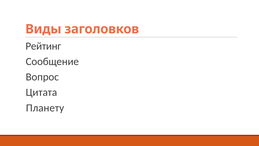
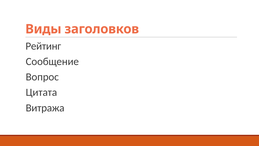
Планету: Планету -> Витража (45, 108)
